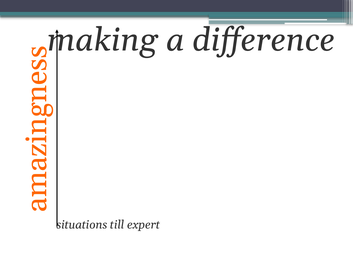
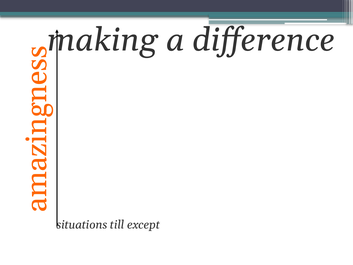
expert: expert -> except (144, 224)
